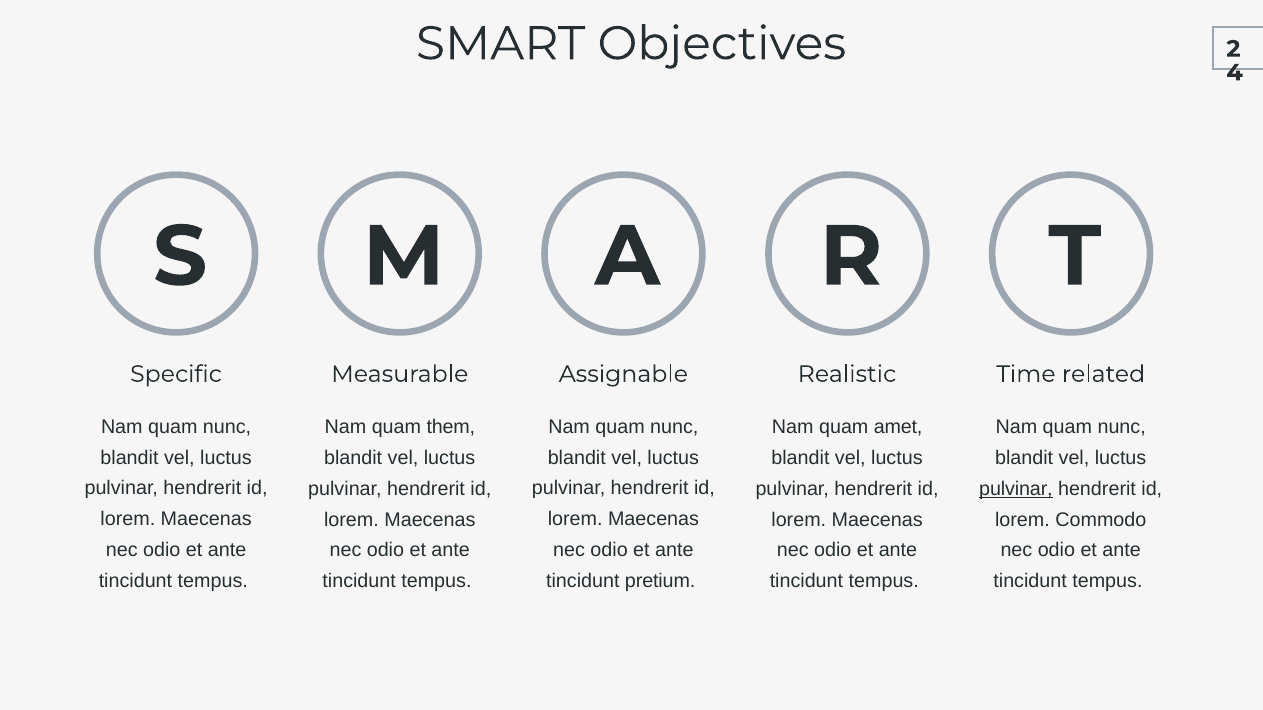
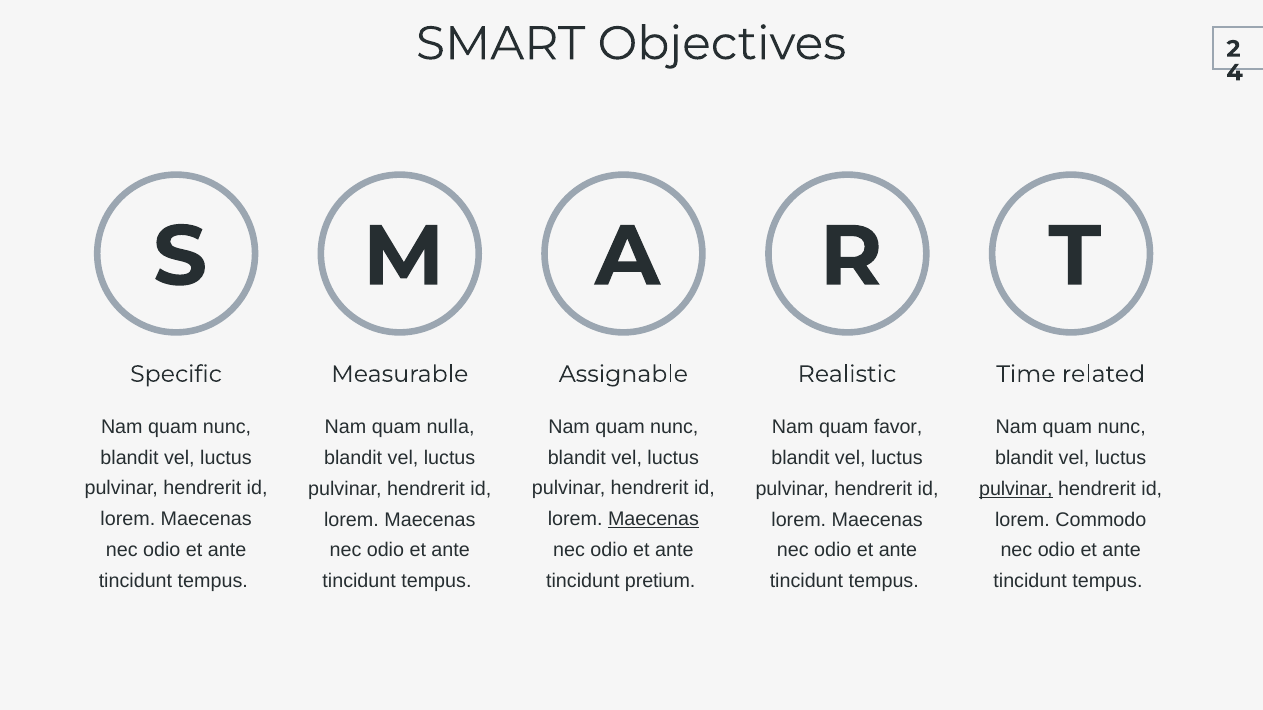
them: them -> nulla (451, 428)
amet: amet -> favor (898, 428)
Maecenas underline: none -> present (654, 520)
